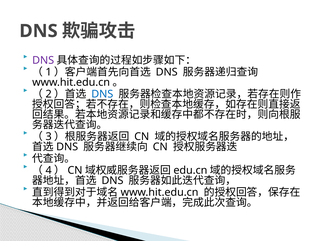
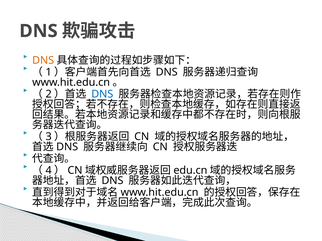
DNS colour: purple -> orange (43, 61)
